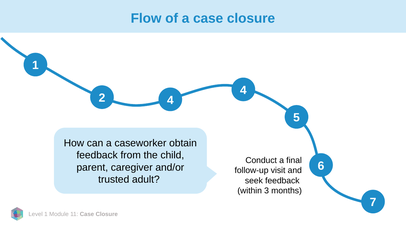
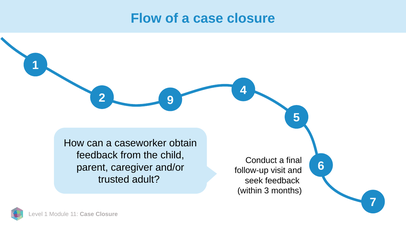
2 4: 4 -> 9 (170, 100)
